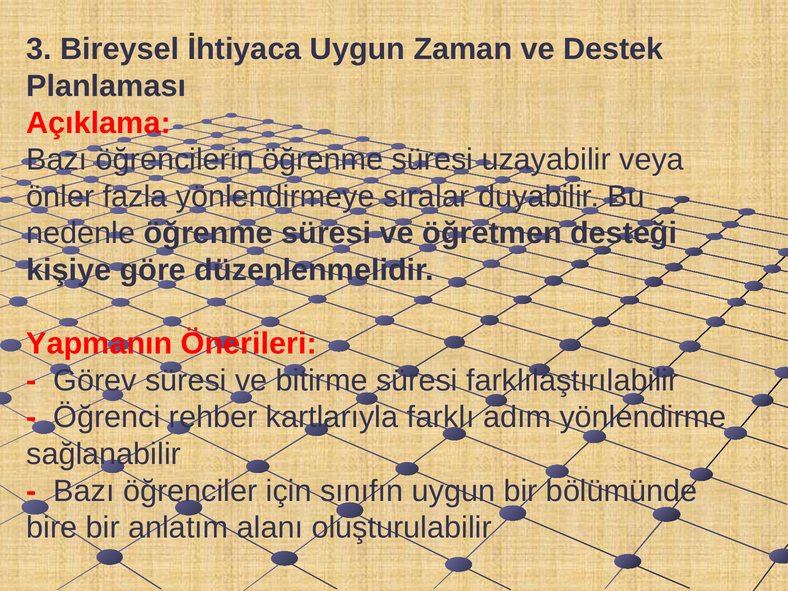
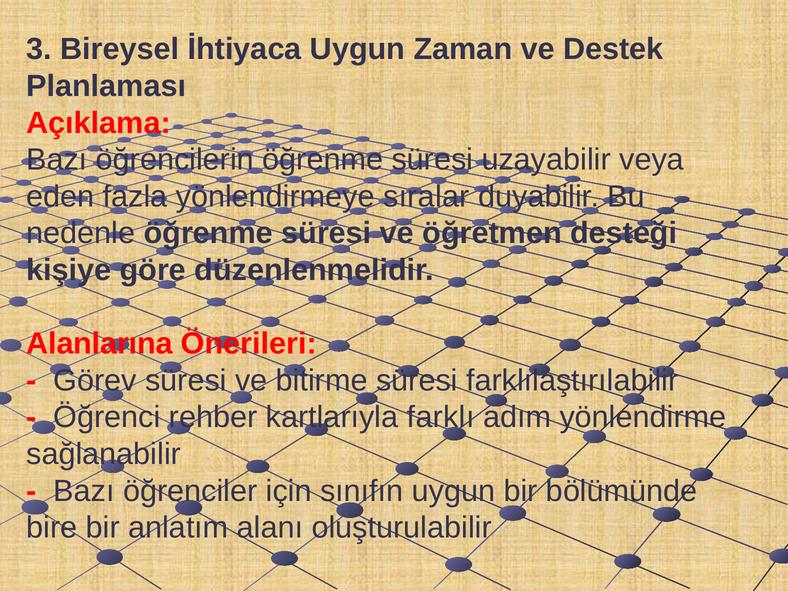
önler: önler -> eden (60, 197)
Yapmanın: Yapmanın -> Alanlarına (99, 344)
